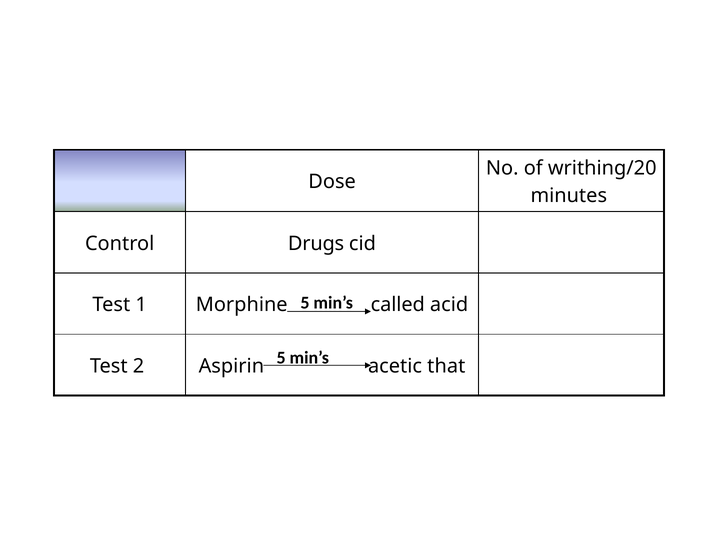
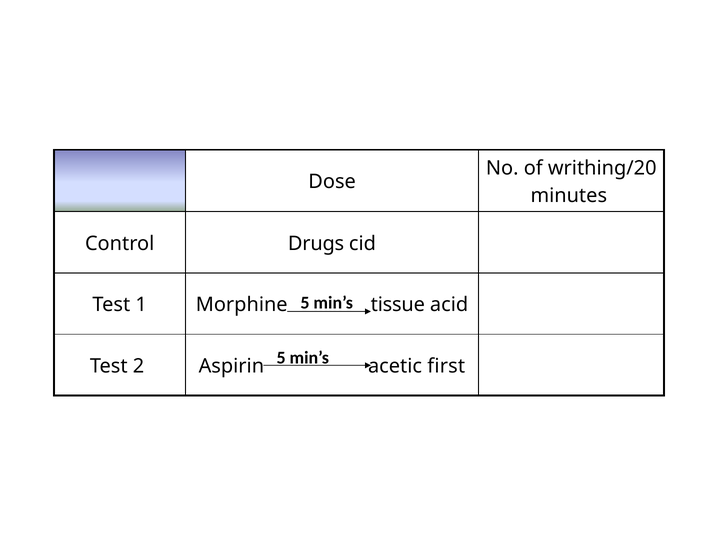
called: called -> tissue (398, 305)
that: that -> first (446, 366)
